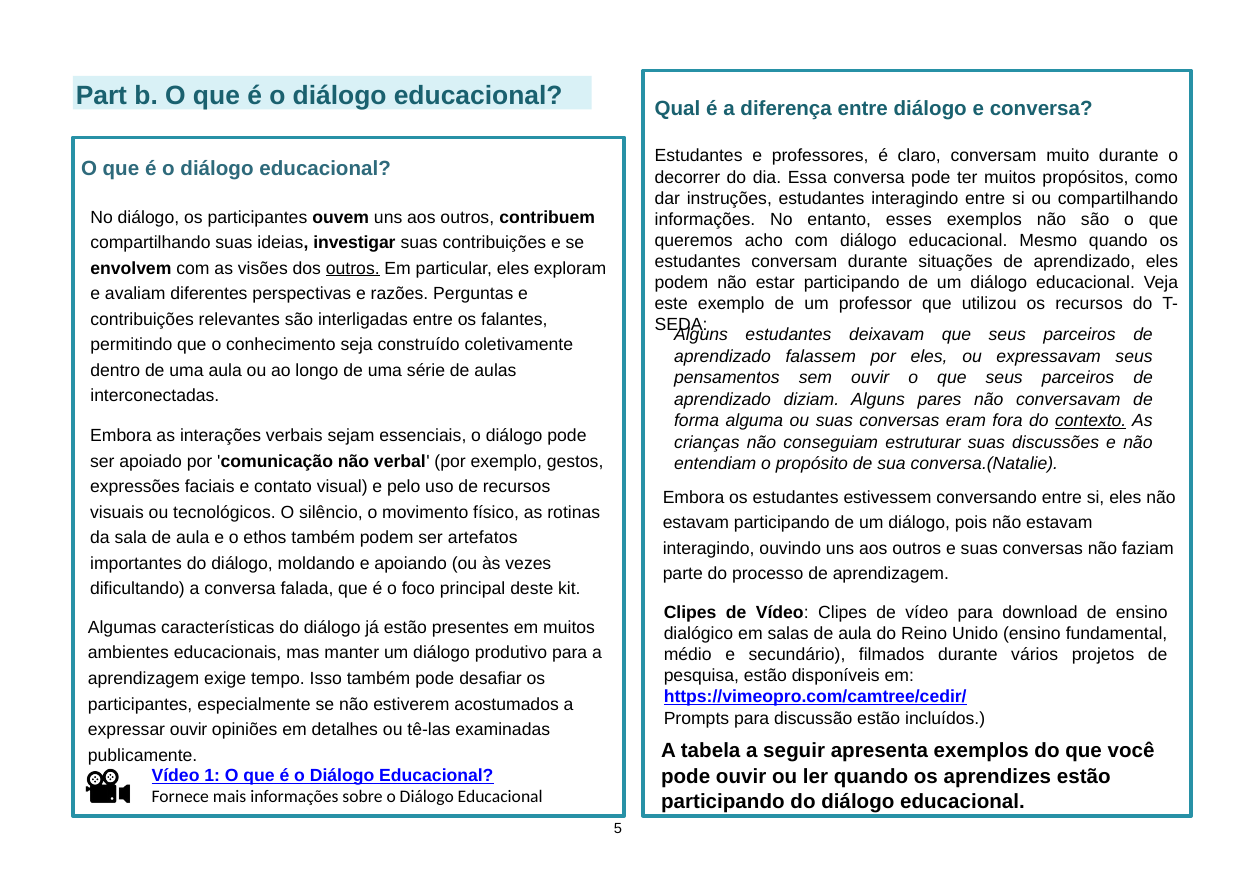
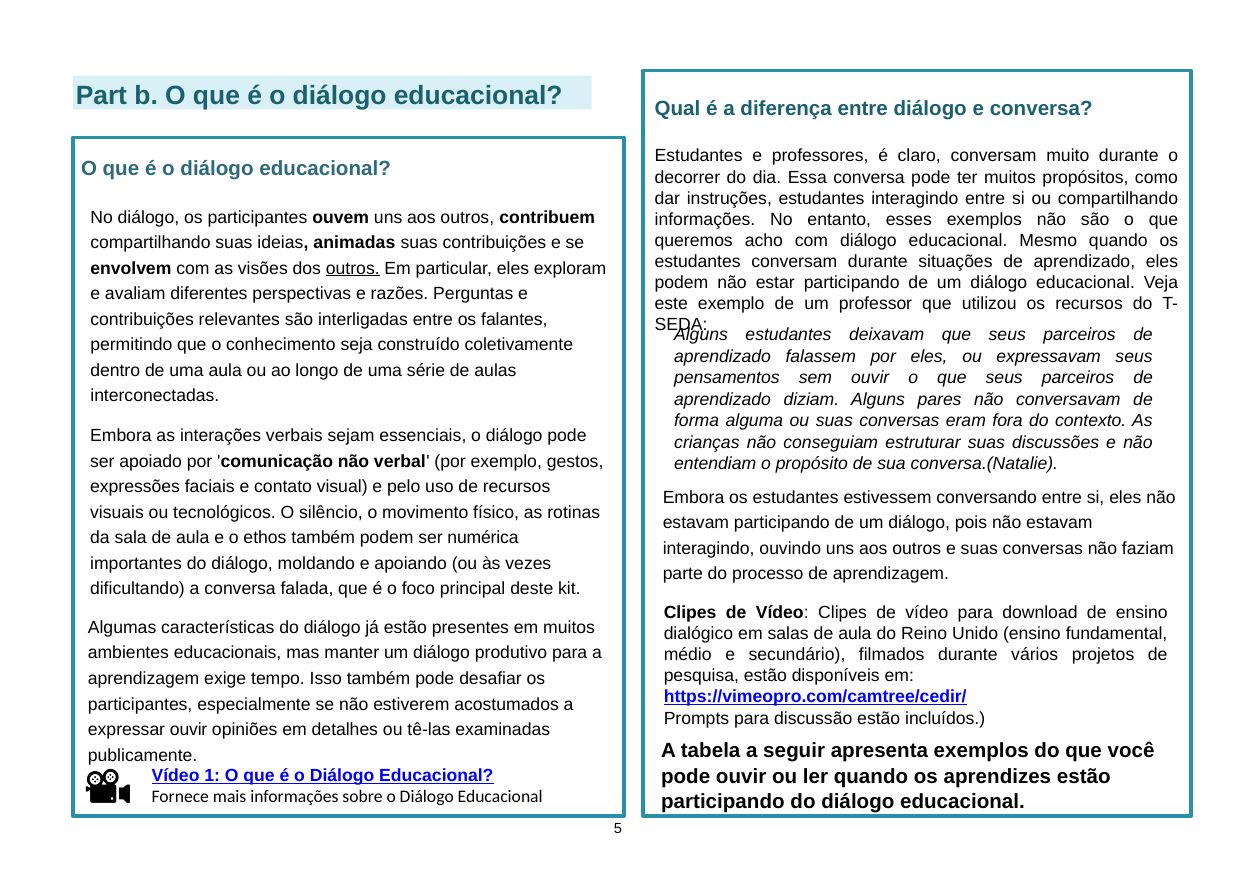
investigar: investigar -> animadas (354, 243)
contexto underline: present -> none (1091, 421)
artefatos: artefatos -> numérica (483, 538)
